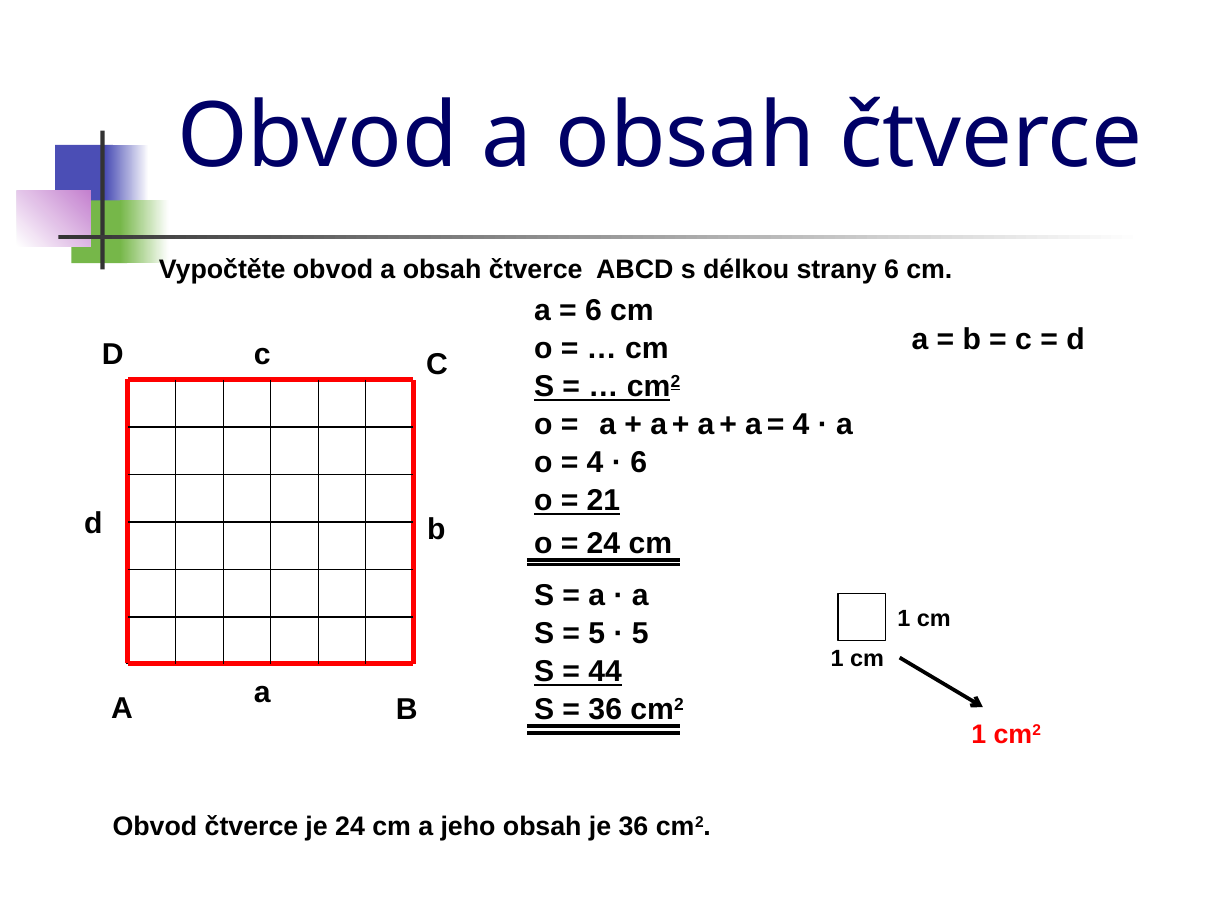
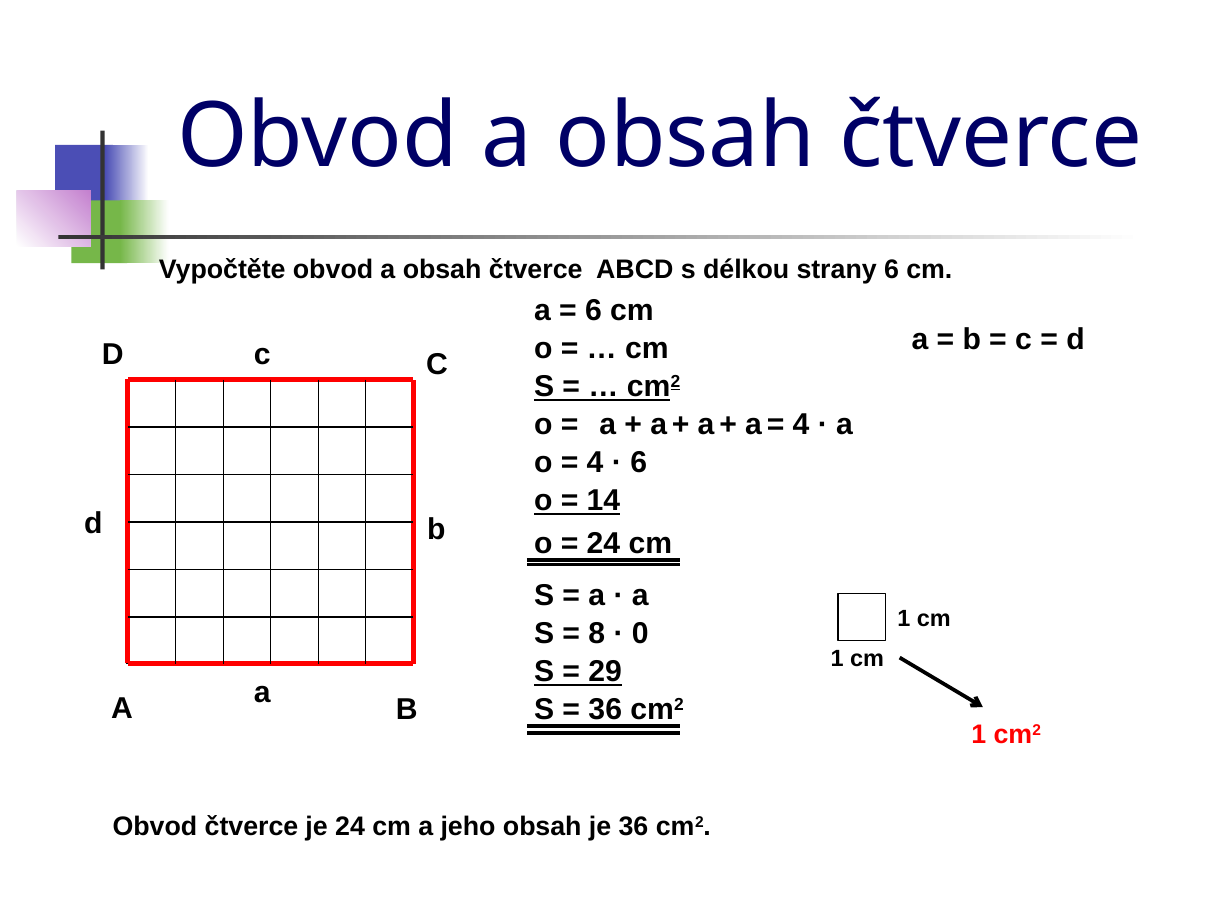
21: 21 -> 14 (603, 501)
5: 5 -> 8 (597, 634)
5: 5 -> 0 (640, 634)
44: 44 -> 29 (605, 672)
